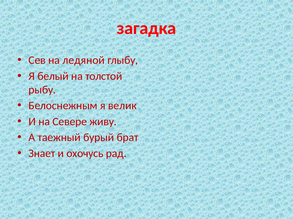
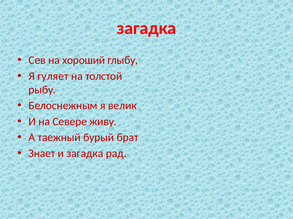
ледяной: ледяной -> хороший (84, 60)
белый: белый -> гуляет (53, 76)
и охочусь: охочусь -> загадка (85, 154)
